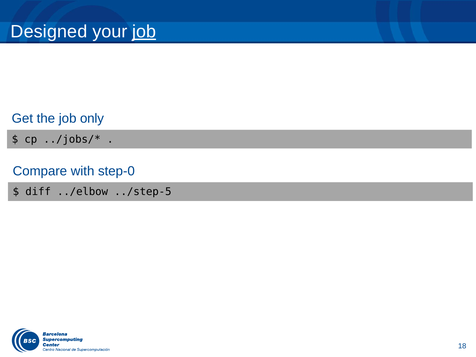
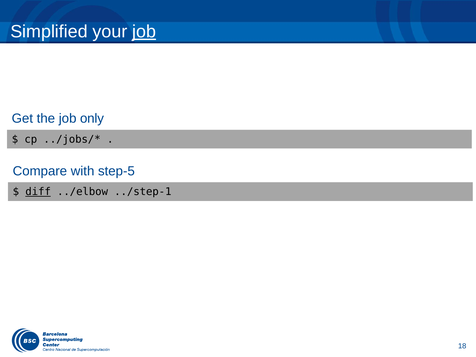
Designed: Designed -> Simplified (49, 32)
step-0: step-0 -> step-5 (116, 171)
diff underline: none -> present (38, 192)
../step-5: ../step-5 -> ../step-1 (143, 192)
